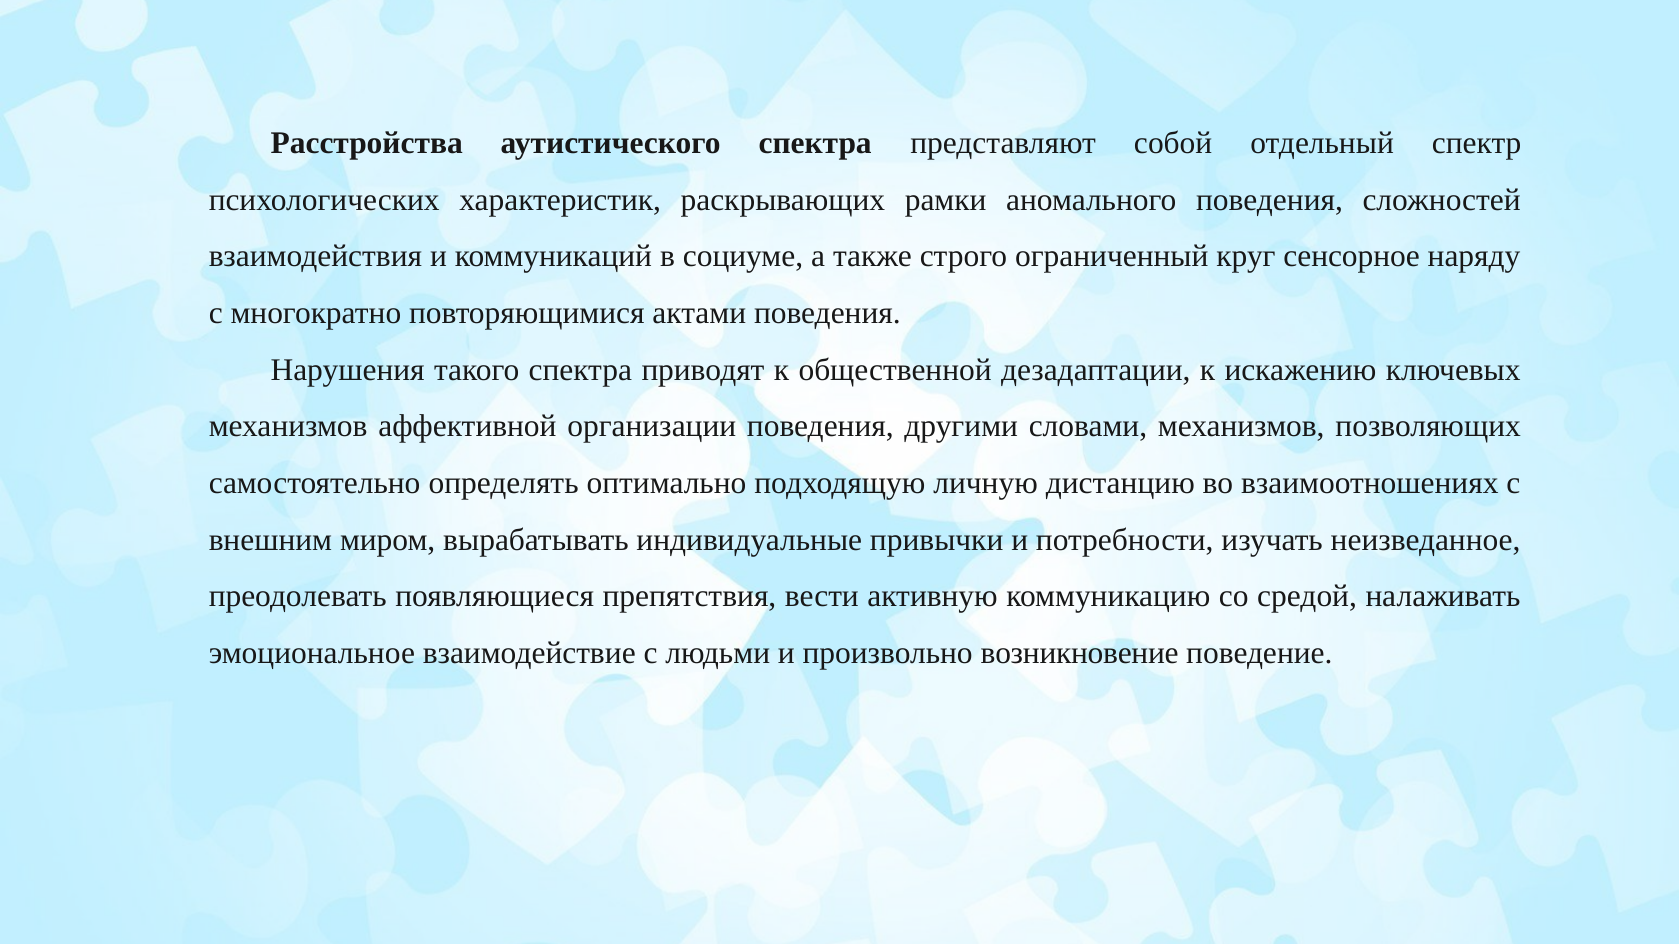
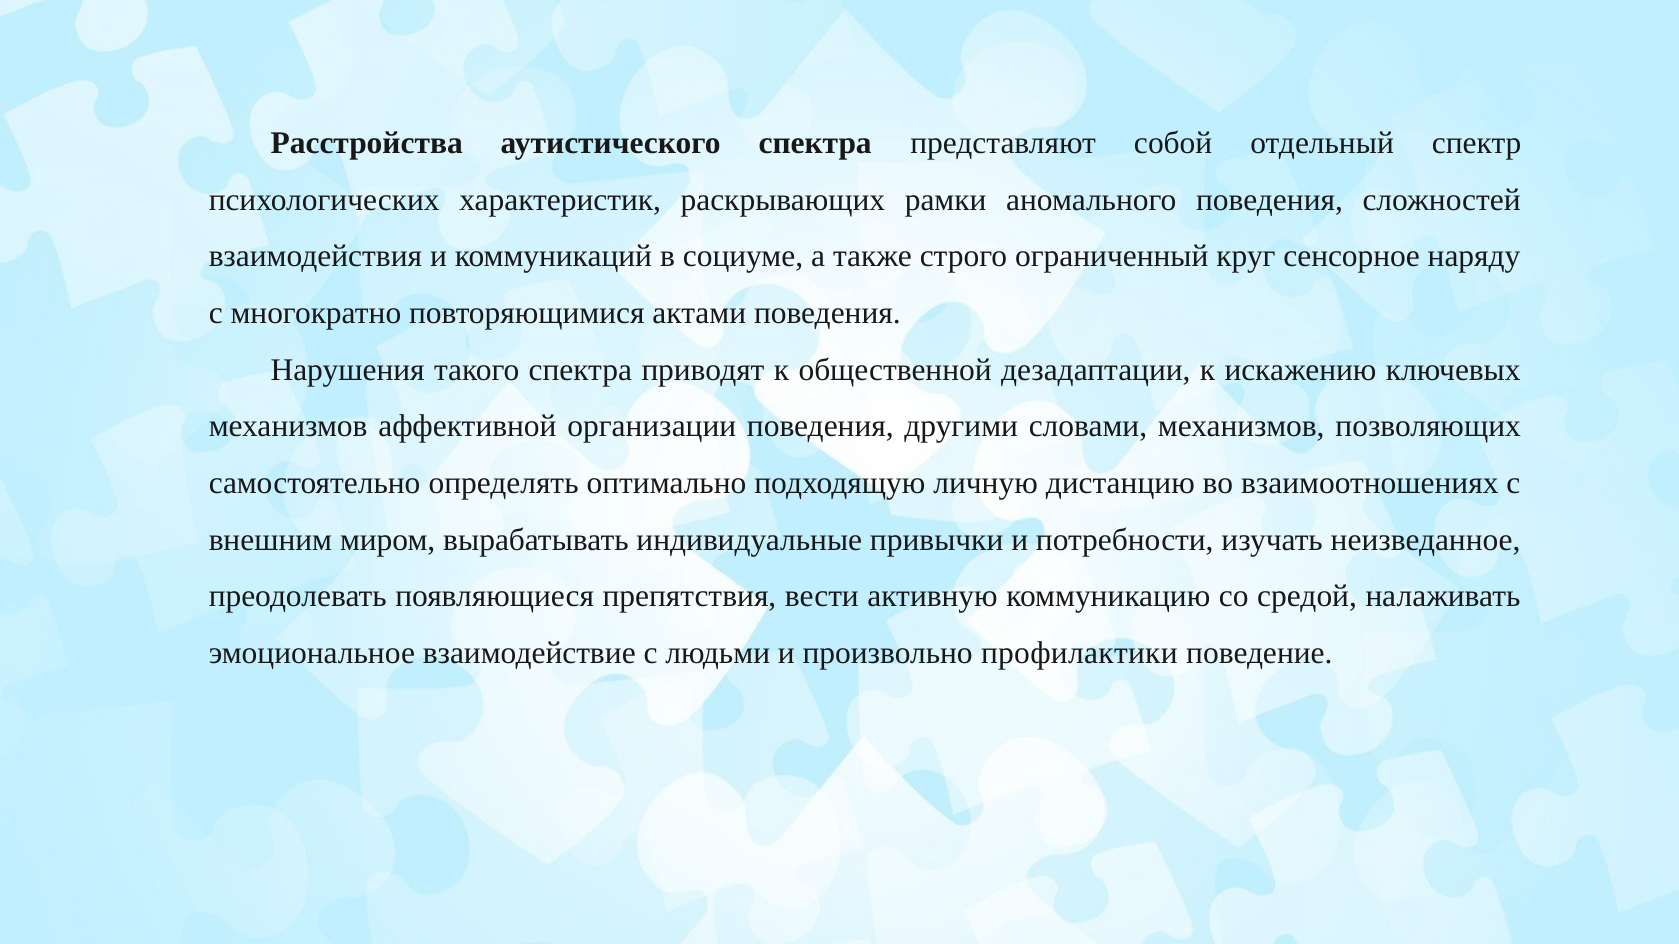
возникновение: возникновение -> профилактики (1079, 653)
